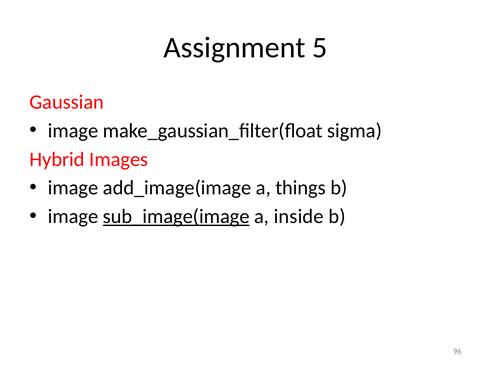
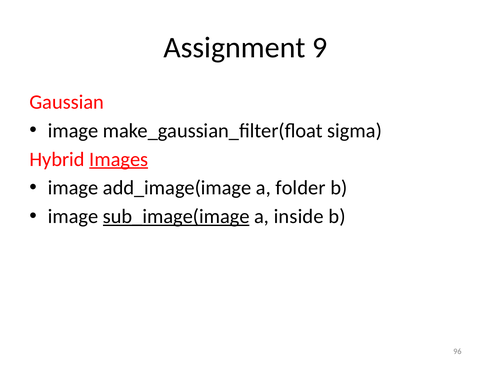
5: 5 -> 9 (320, 48)
Images underline: none -> present (119, 159)
things: things -> folder (301, 188)
